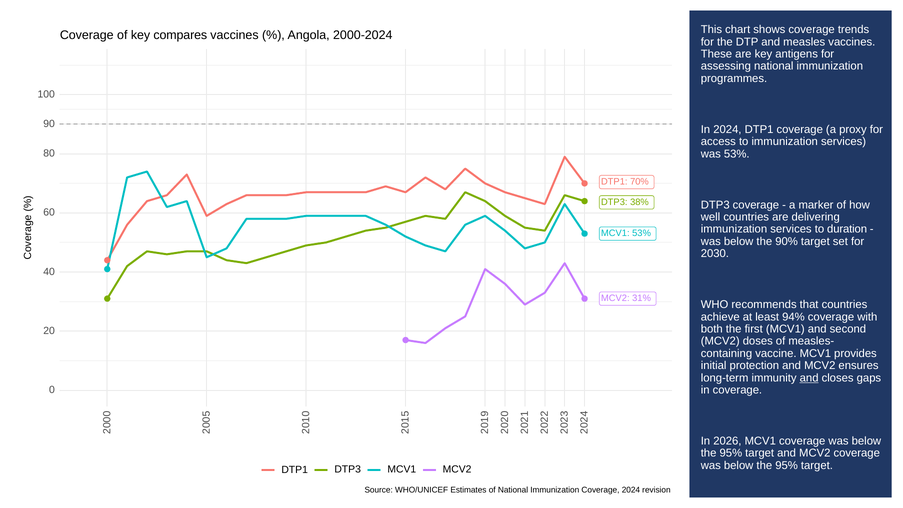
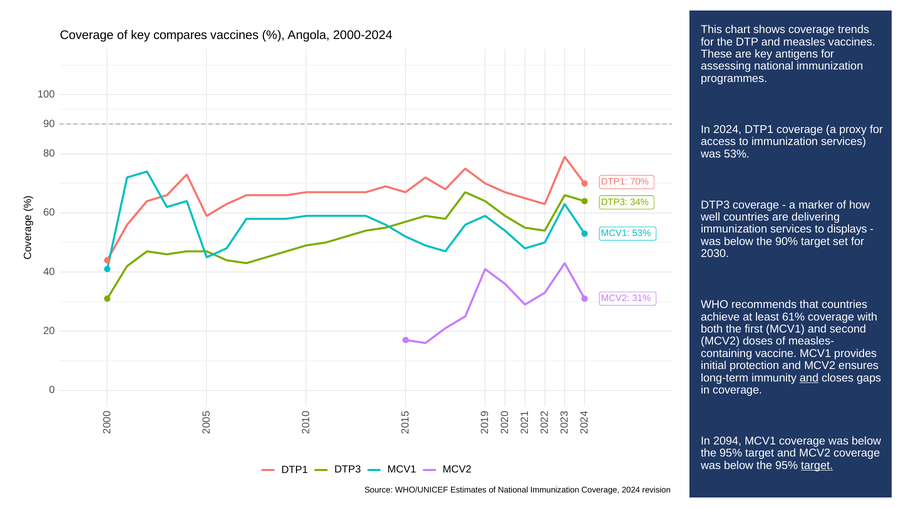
38%: 38% -> 34% (639, 202)
duration: duration -> displays (847, 229)
94%: 94% -> 61% (793, 317)
2026: 2026 -> 2094 (727, 441)
target underline: none -> present (817, 465)
